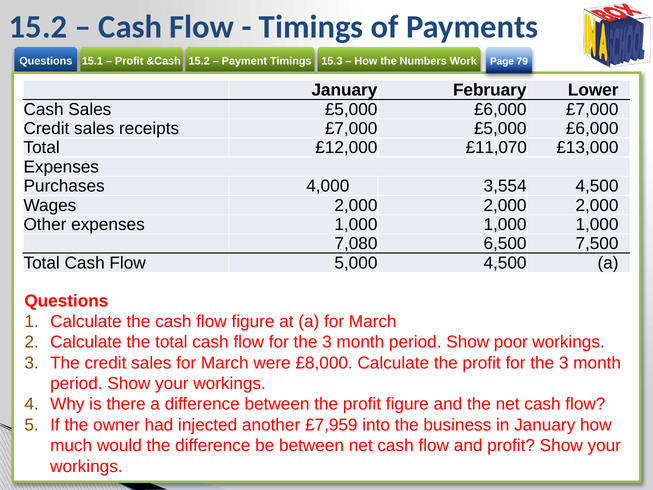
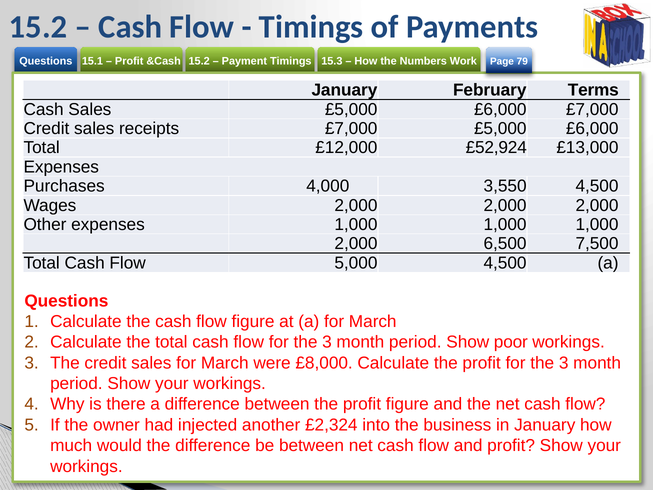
Lower: Lower -> Terms (593, 90)
£11,070: £11,070 -> £52,924 (496, 148)
3,554: 3,554 -> 3,550 (505, 186)
7,080: 7,080 -> 2,000 (356, 244)
£7,959: £7,959 -> £2,324 (331, 425)
